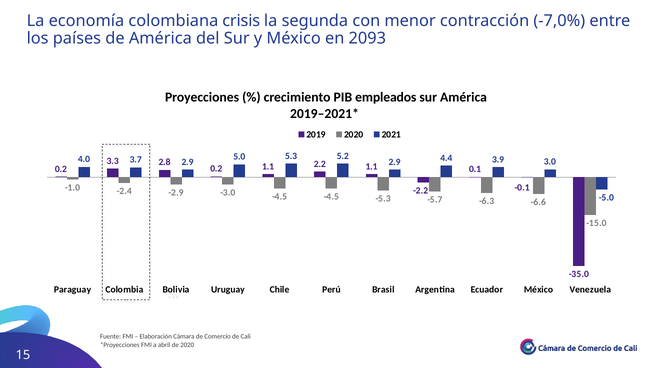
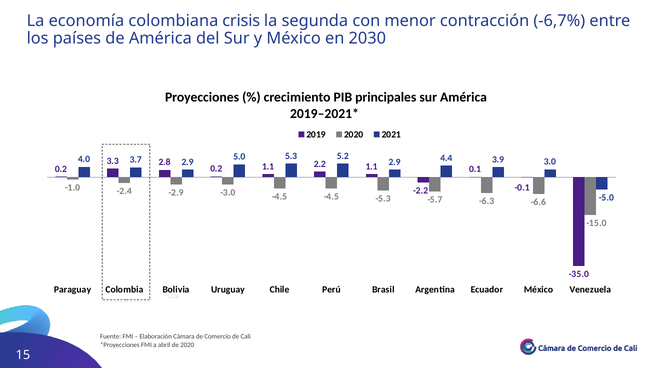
-7,0%: -7,0% -> -6,7% (559, 21)
2093: 2093 -> 2030 (367, 38)
empleados: empleados -> principales (386, 97)
